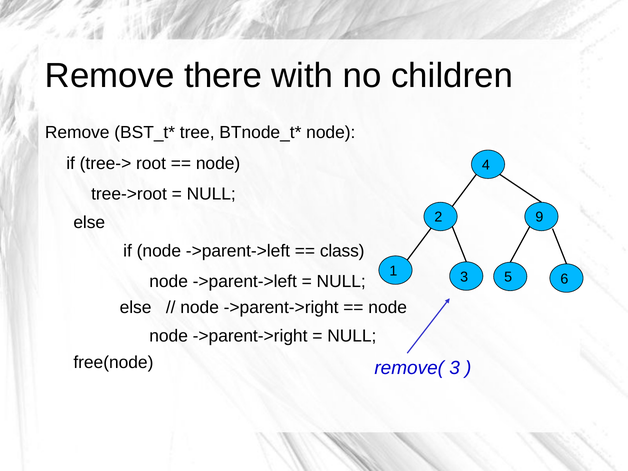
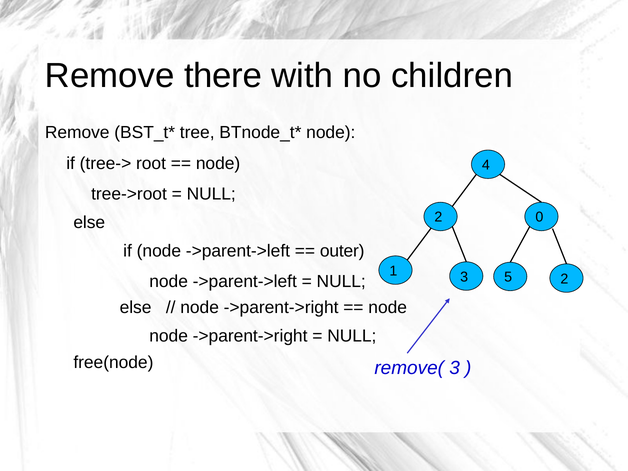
9: 9 -> 0 (539, 217)
class: class -> outer (342, 251)
5 6: 6 -> 2 (564, 279)
